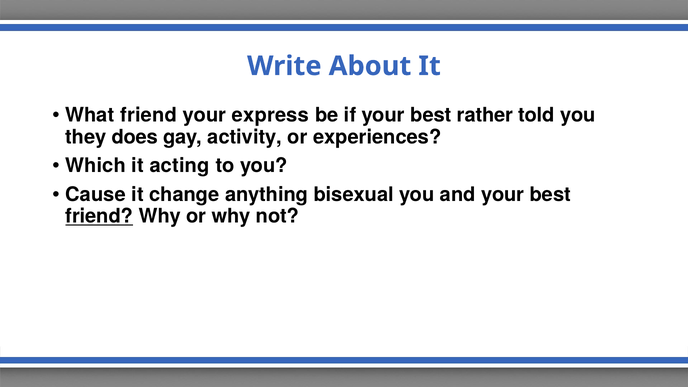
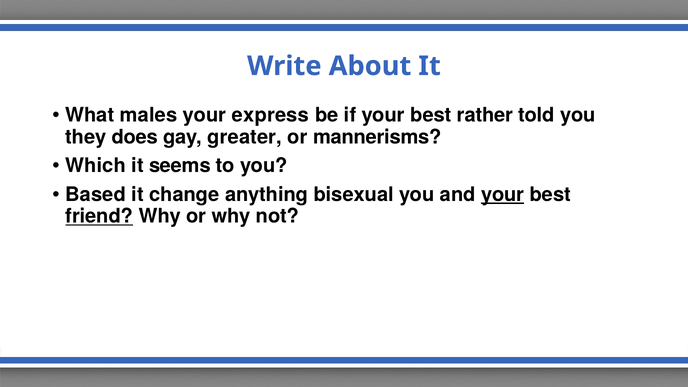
What friend: friend -> males (149, 115)
activity: activity -> greater (245, 137)
experiences: experiences -> mannerisms (377, 137)
acting: acting -> seems (180, 166)
Cause: Cause -> Based (96, 195)
your underline: none -> present (503, 195)
